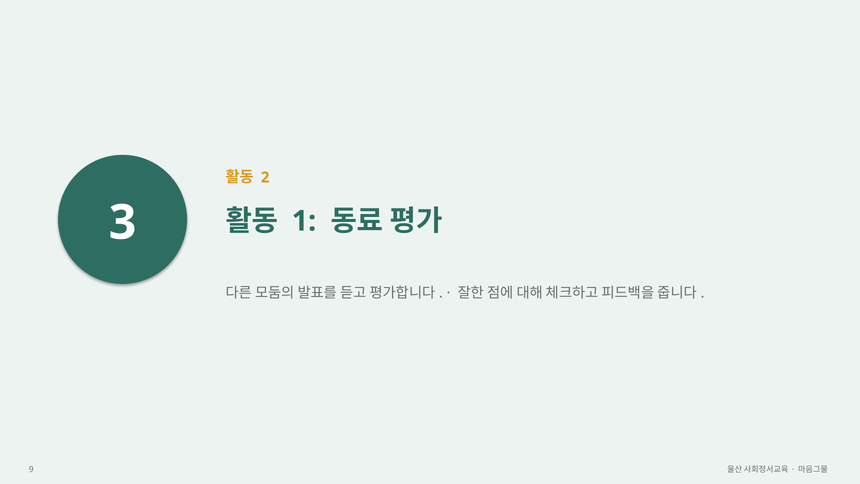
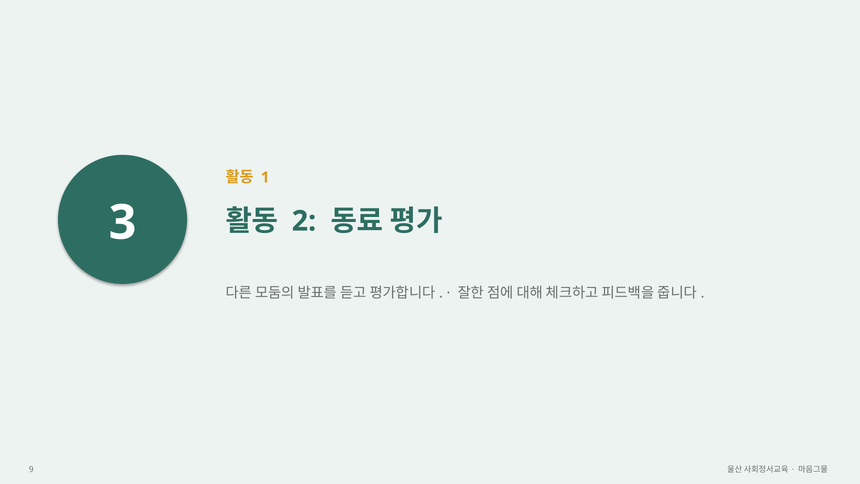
2: 2 -> 1 (265, 177)
1: 1 -> 2 (304, 221)
